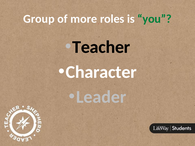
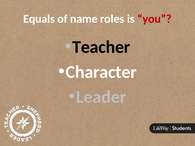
Group: Group -> Equals (39, 19)
more: more -> name (84, 19)
you colour: green -> red (154, 19)
